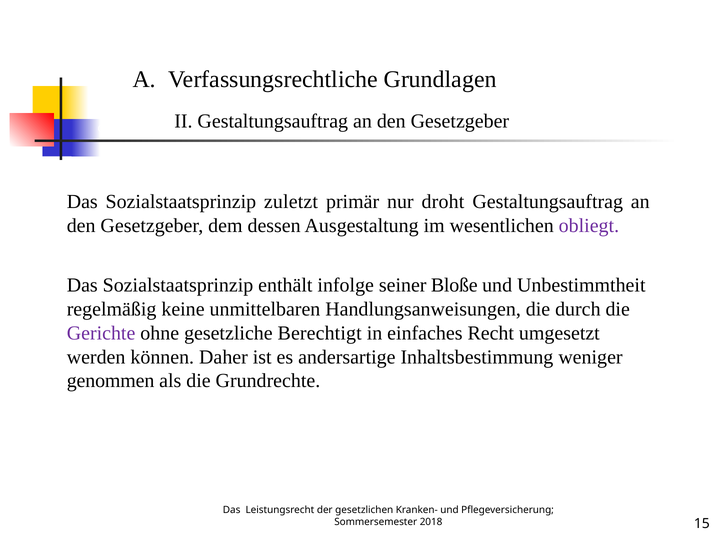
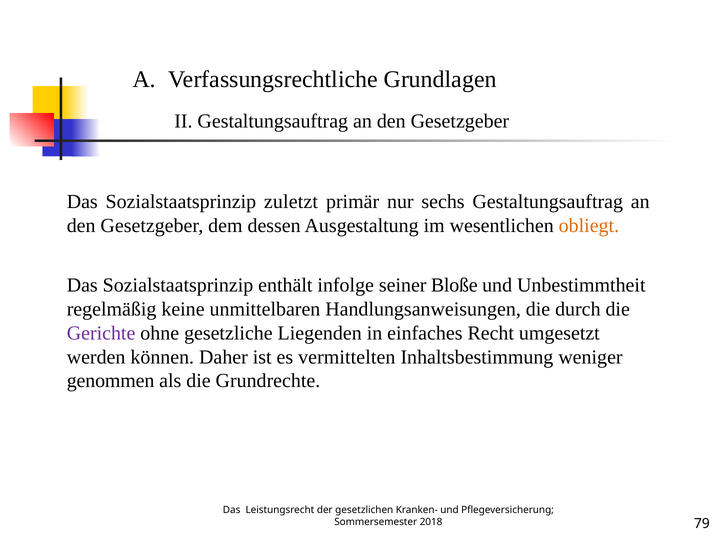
droht: droht -> sechs (443, 202)
obliegt colour: purple -> orange (589, 226)
Berechtigt: Berechtigt -> Liegenden (320, 334)
andersartige: andersartige -> vermittelten (347, 357)
15: 15 -> 79 (702, 524)
